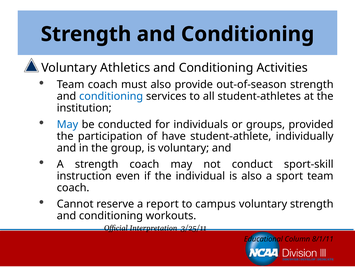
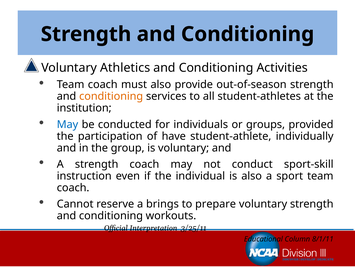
conditioning colour: blue -> orange (111, 96)
report: report -> brings (162, 203)
campus: campus -> prepare (216, 203)
